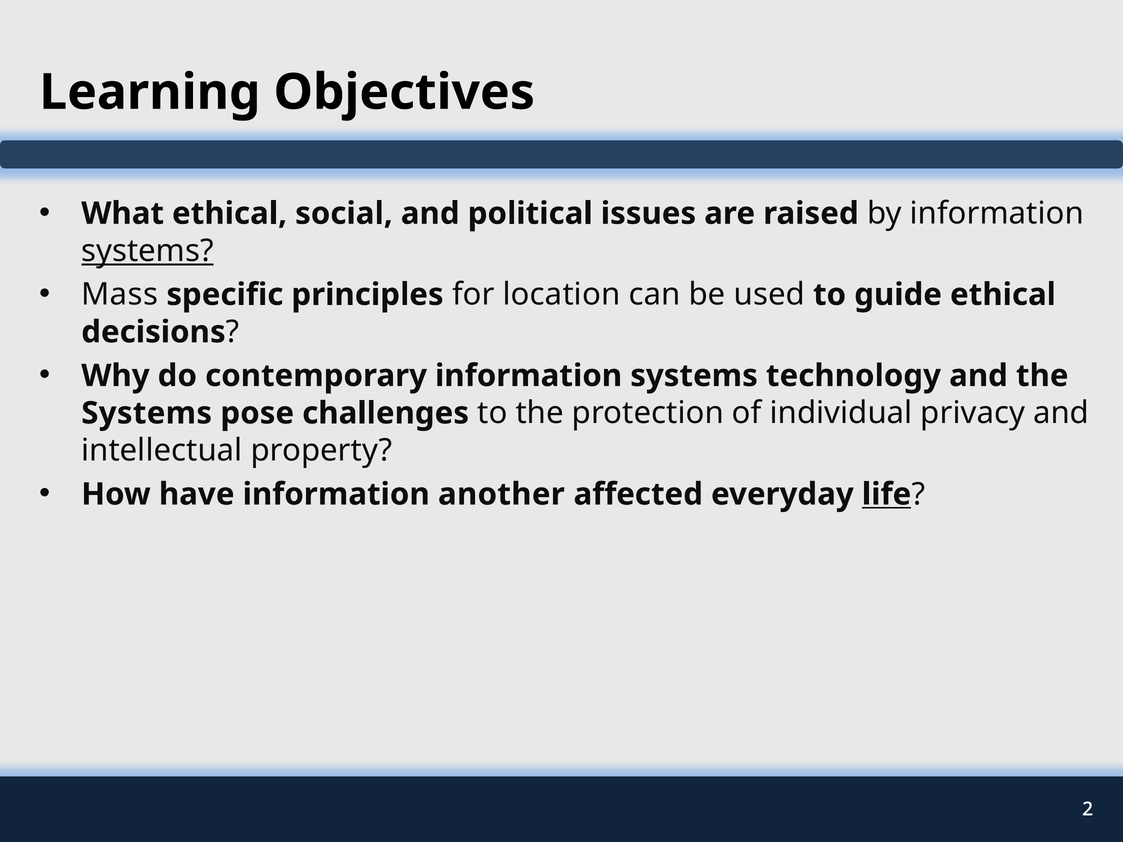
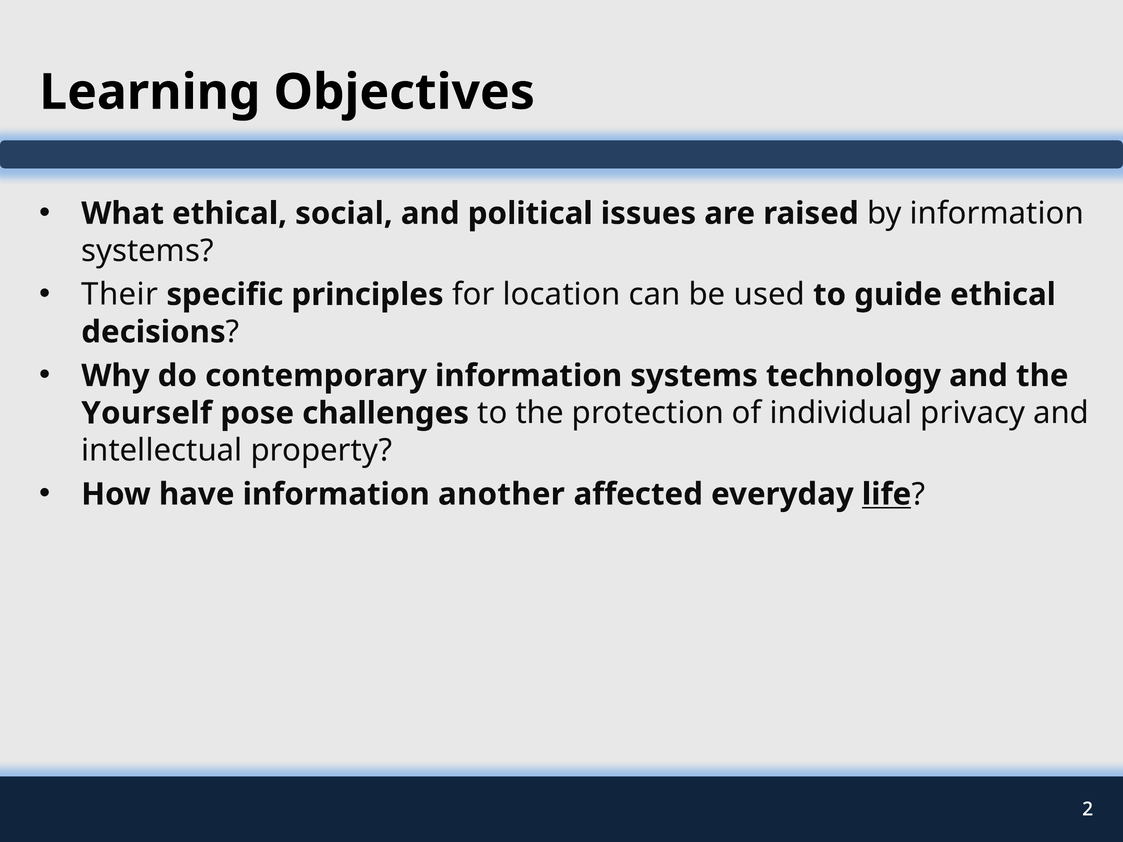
systems underline: present -> none (147, 251)
Mass: Mass -> Their (120, 295)
Systems: Systems -> Yourself (147, 413)
